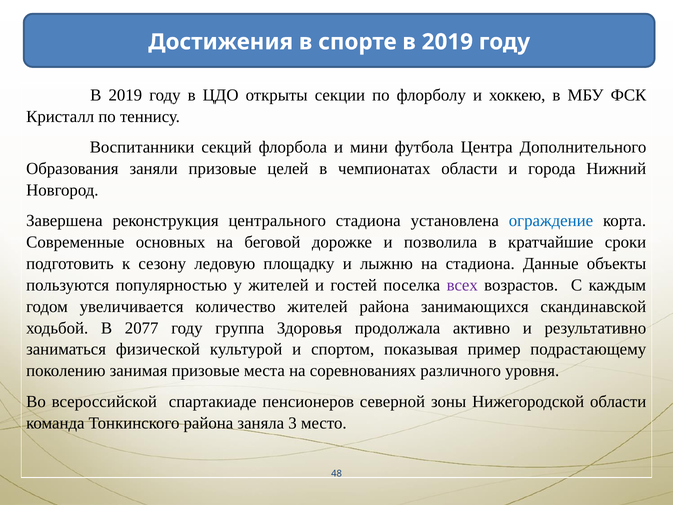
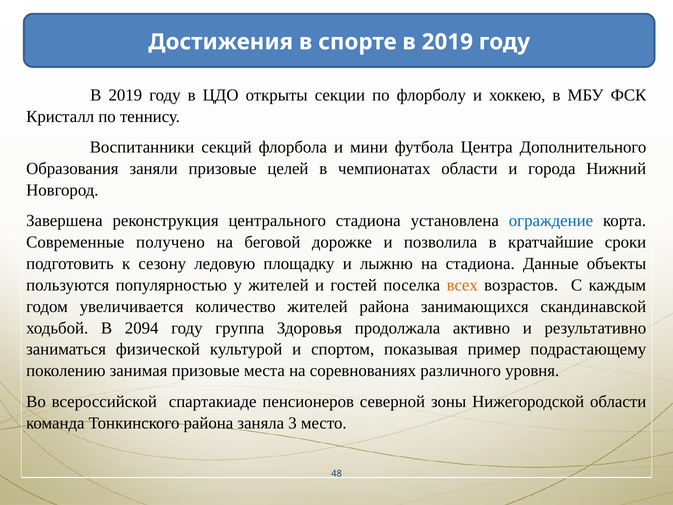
основных: основных -> получено (170, 242)
всех colour: purple -> orange (462, 285)
2077: 2077 -> 2094 (142, 328)
